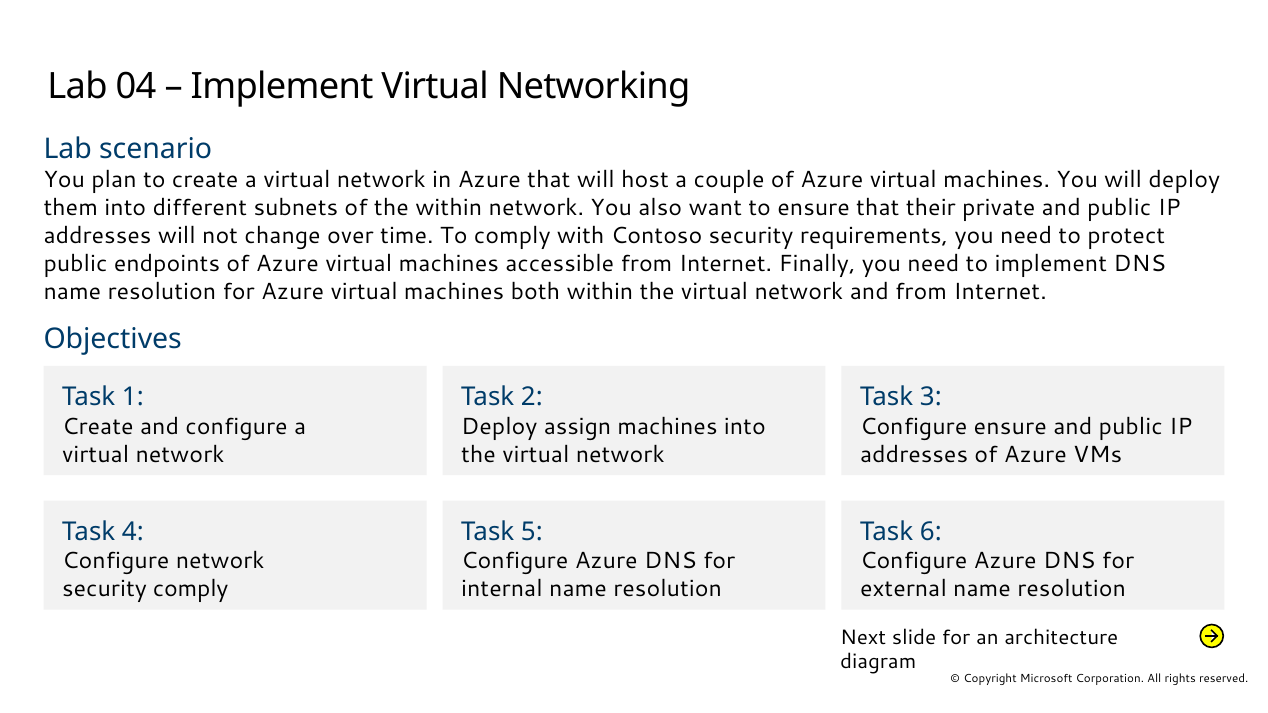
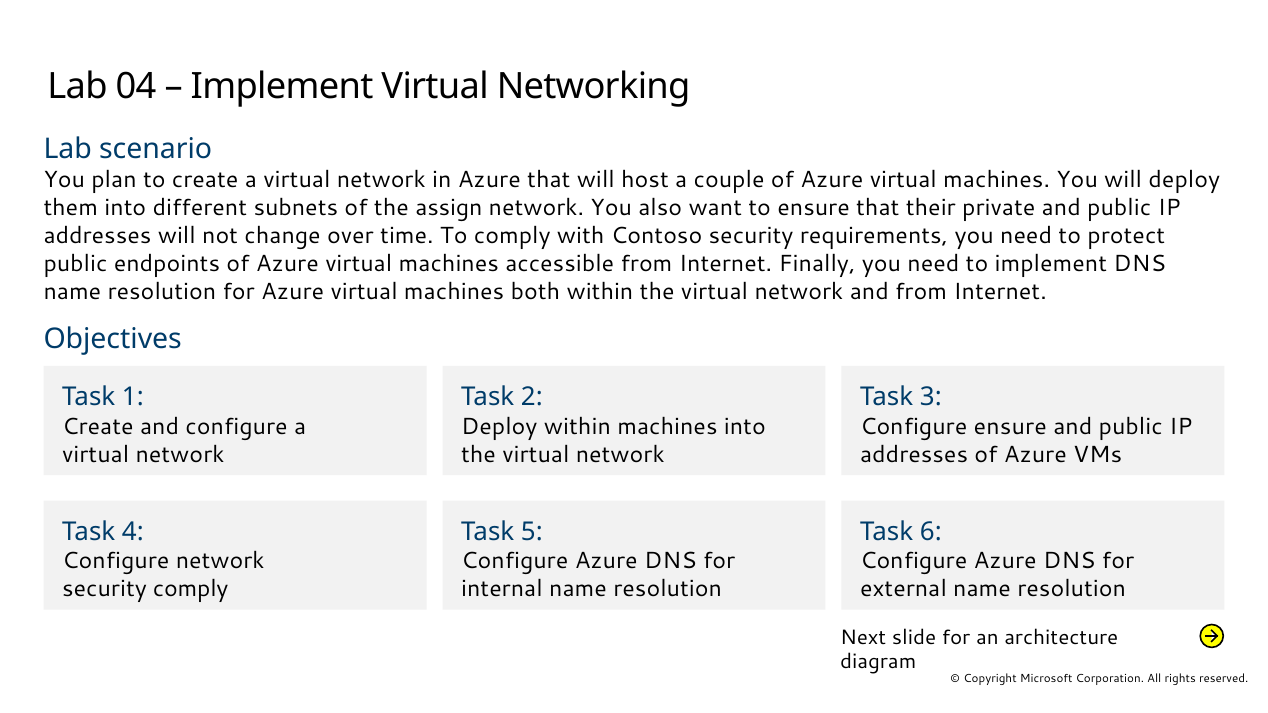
the within: within -> assign (449, 208)
Deploy assign: assign -> within (577, 427)
